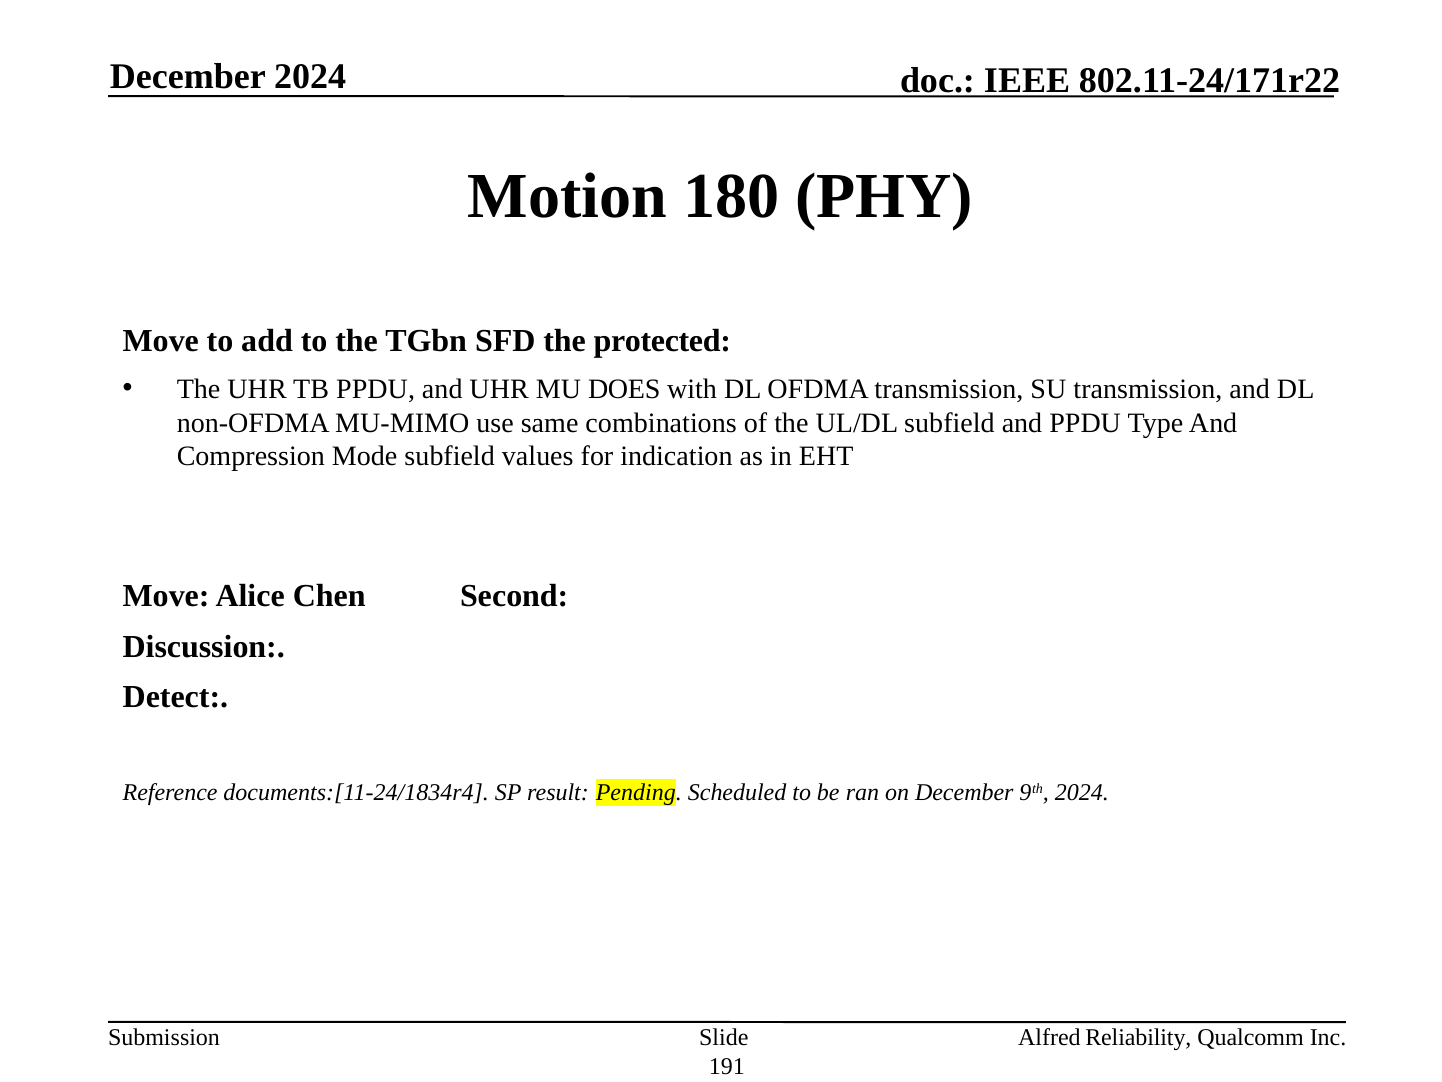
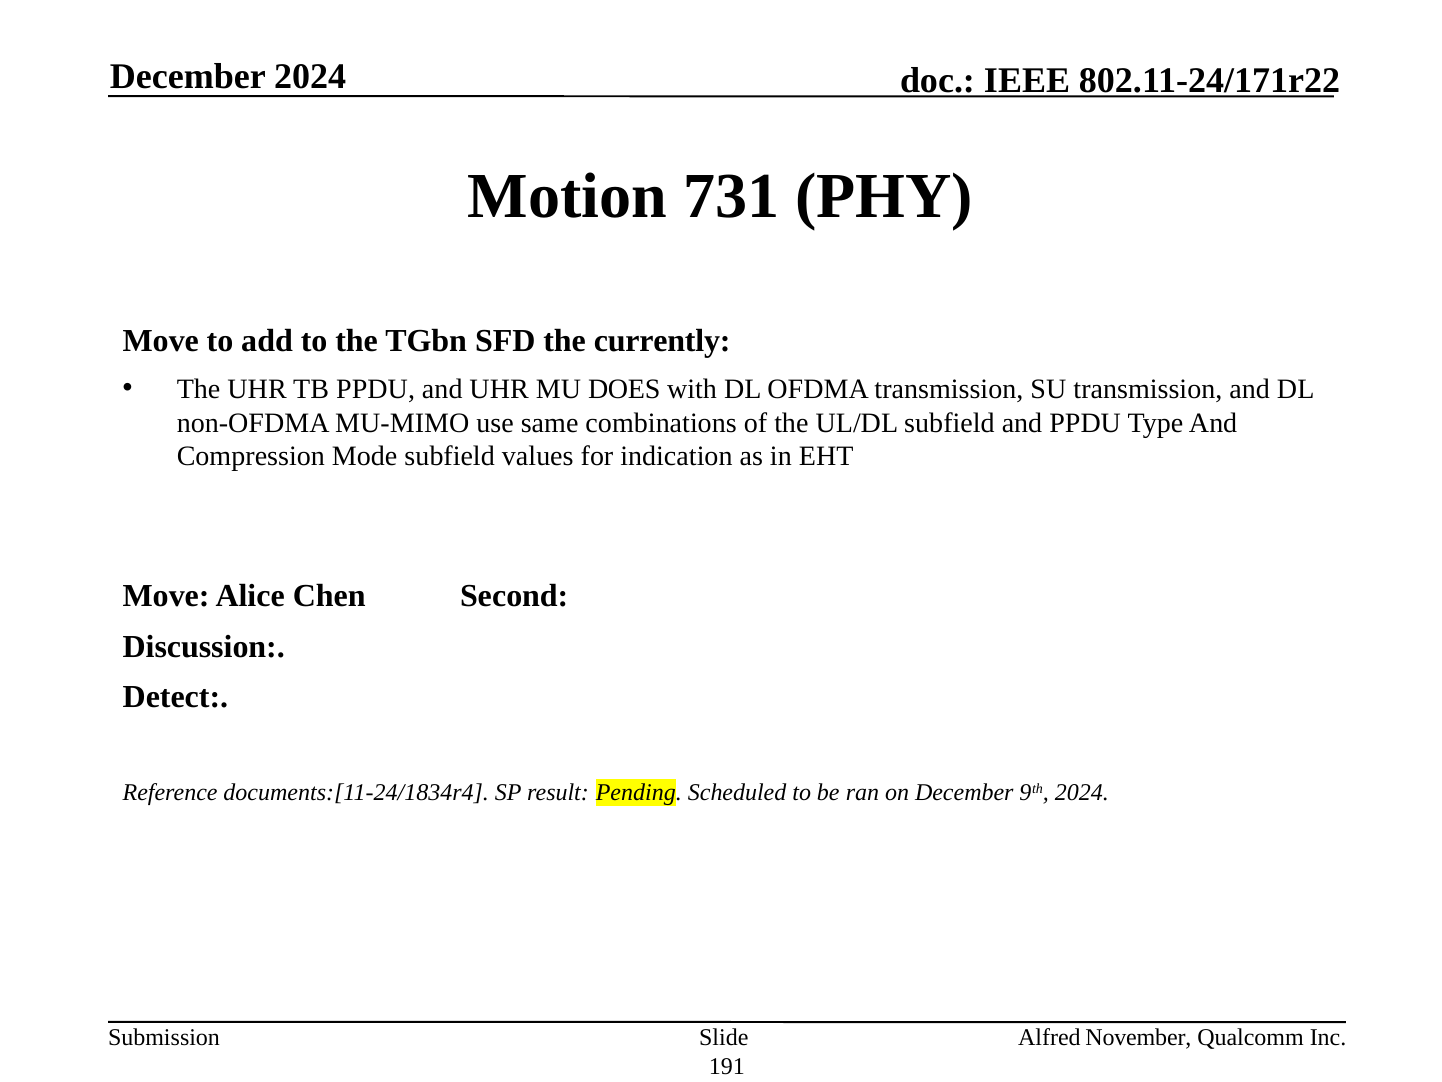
180: 180 -> 731 (731, 197)
protected: protected -> currently (662, 341)
Reliability: Reliability -> November (1138, 1037)
